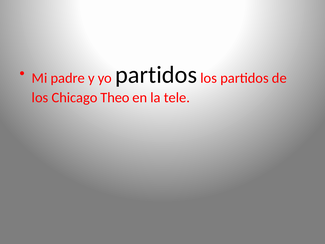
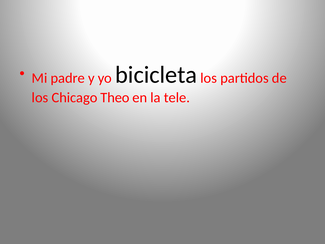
yo partidos: partidos -> bicicleta (156, 75)
